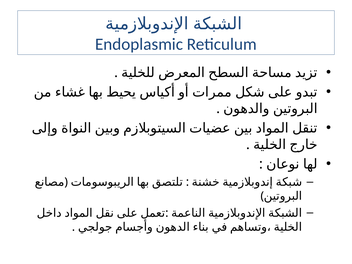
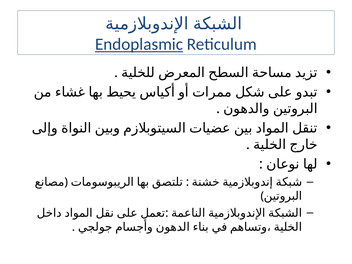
Endoplasmic underline: none -> present (139, 44)
